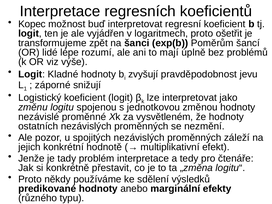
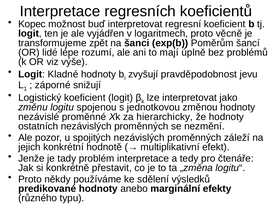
ošetřit: ošetřit -> věcně (229, 34)
vysvětleném: vysvětleném -> hierarchicky (165, 117)
